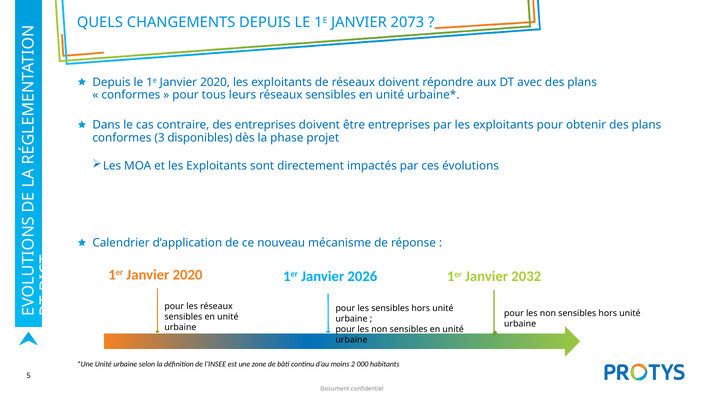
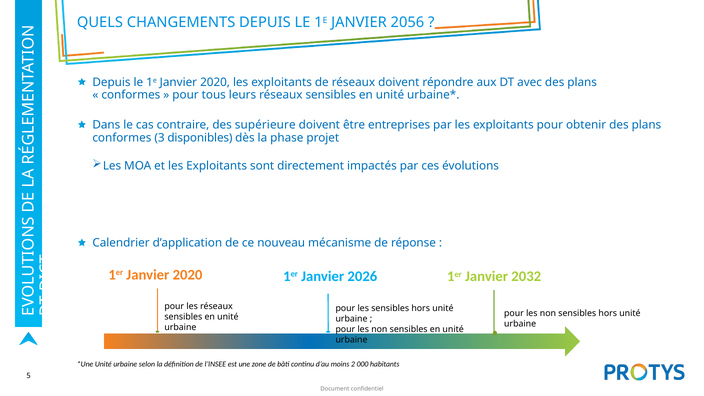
2073: 2073 -> 2056 (407, 23)
des entreprises: entreprises -> supérieure (265, 125)
